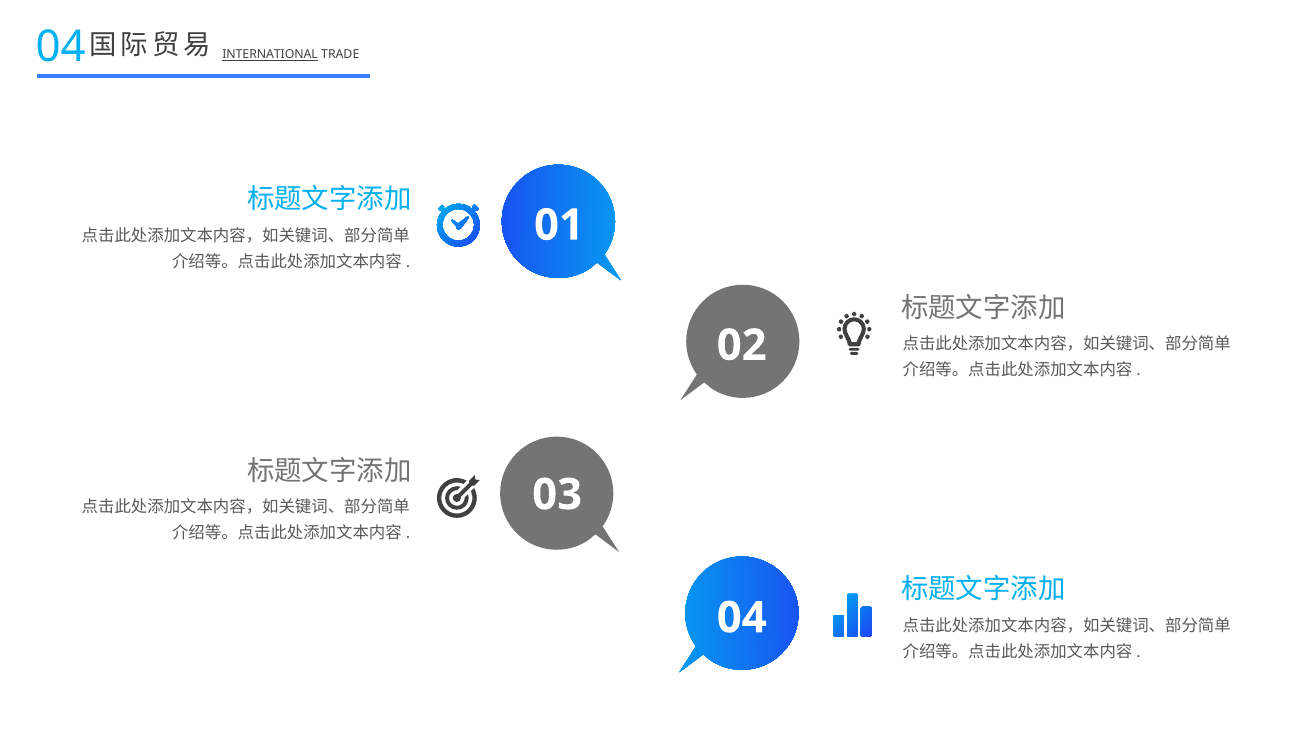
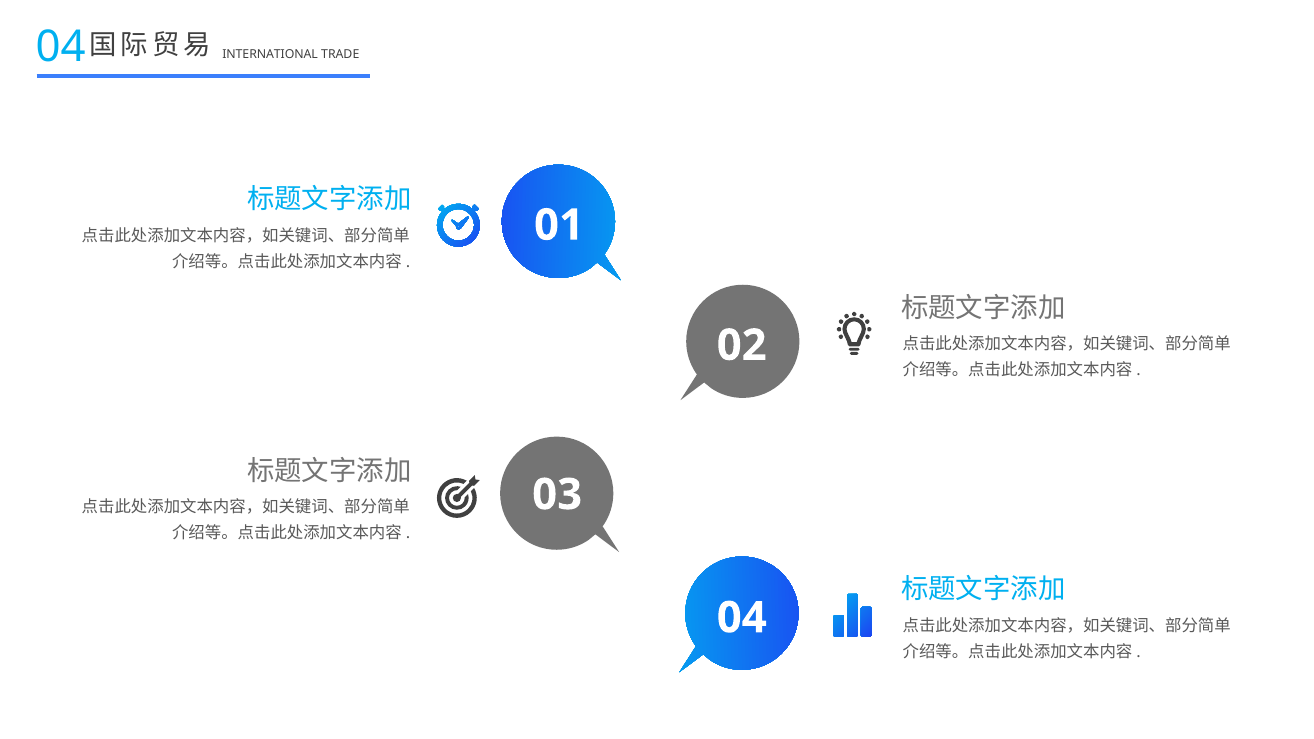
INTERNATIONAL underline: present -> none (270, 55)
